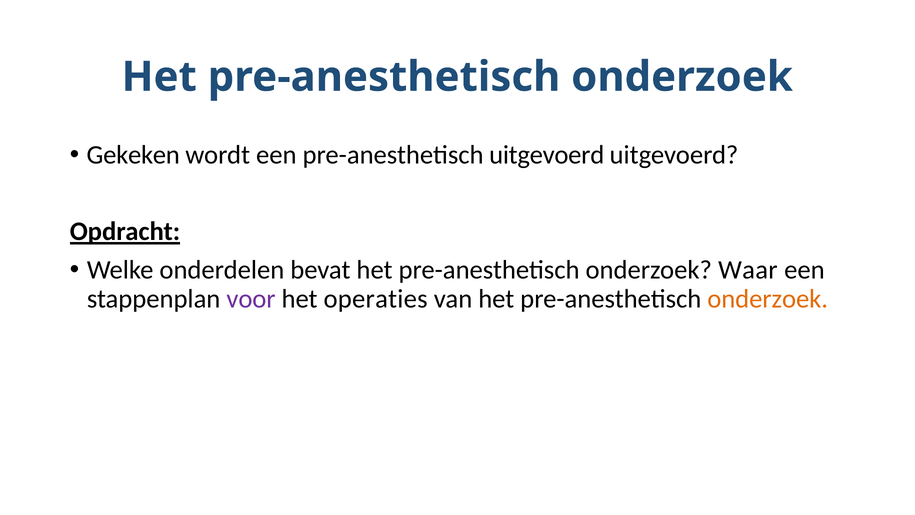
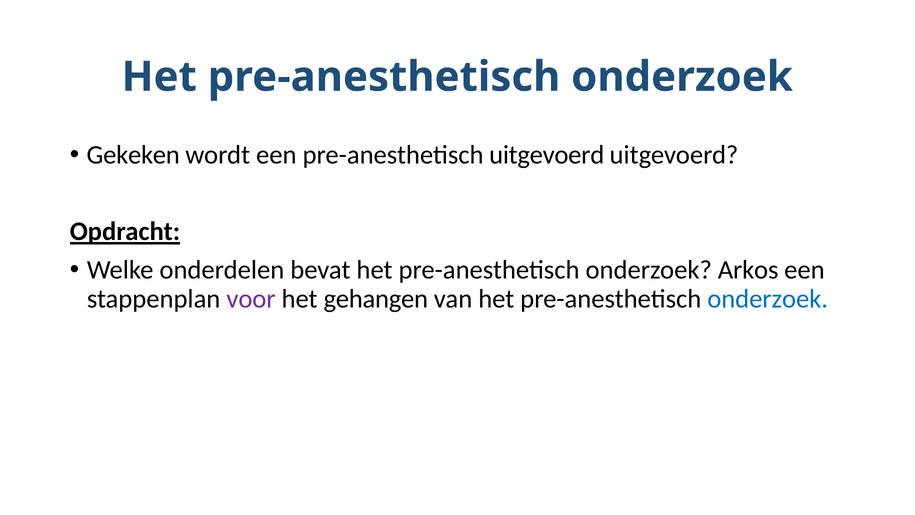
Waar: Waar -> Arkos (748, 270)
operaties: operaties -> gehangen (376, 299)
onderzoek colour: orange -> blue (768, 299)
